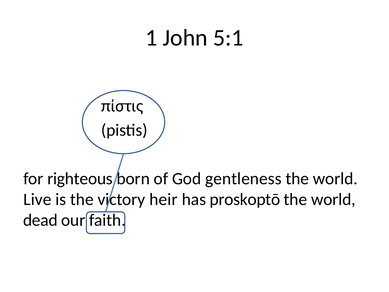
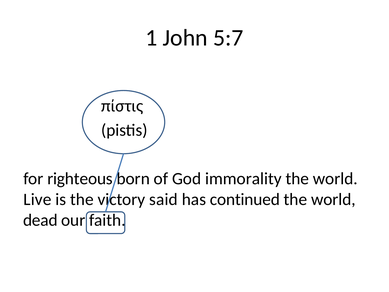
5:1: 5:1 -> 5:7 (228, 38)
gentleness: gentleness -> immorality (243, 179)
heir: heir -> said (163, 199)
proskoptō: proskoptō -> continued (245, 199)
